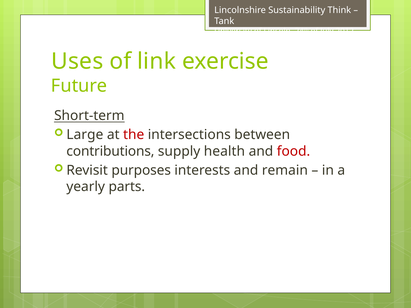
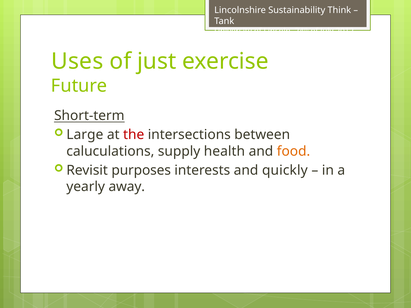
link: link -> just (157, 61)
contributions: contributions -> caluculations (110, 151)
food colour: red -> orange (294, 151)
remain: remain -> quickly (285, 170)
parts: parts -> away (127, 187)
